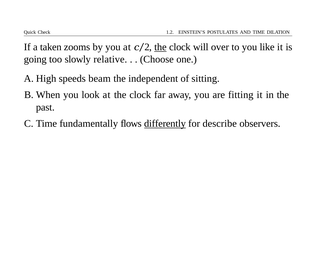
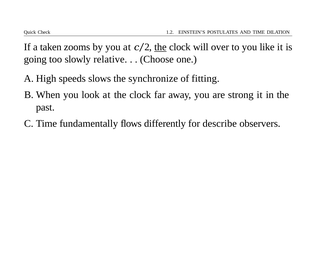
beam: beam -> slows (100, 79)
independent: independent -> synchronize (153, 79)
sitting: sitting -> fitting (206, 79)
fitting: fitting -> strong (241, 95)
differently underline: present -> none (165, 124)
